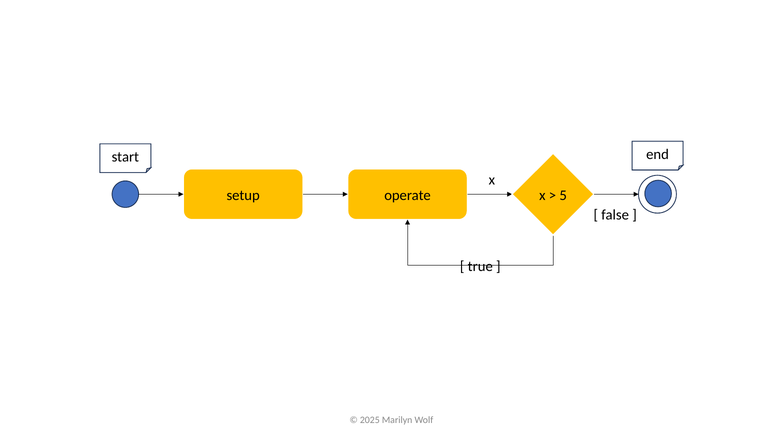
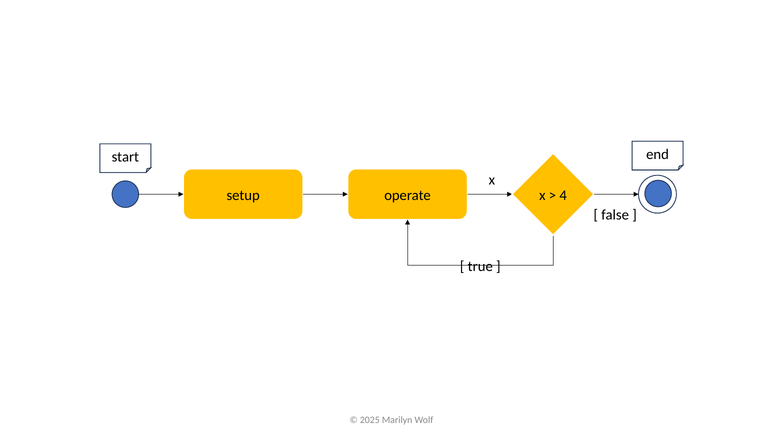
5: 5 -> 4 (563, 195)
